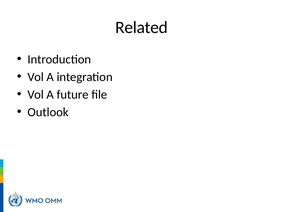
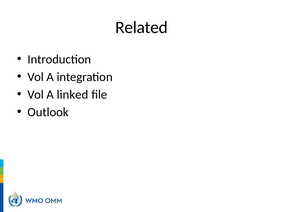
future: future -> linked (73, 95)
